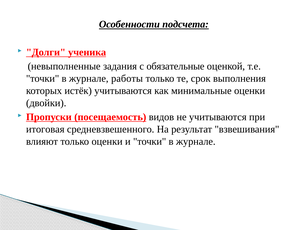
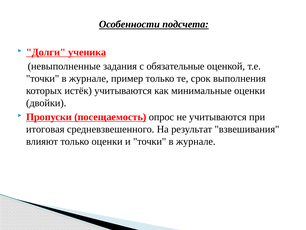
работы: работы -> пример (127, 78)
видов: видов -> опрос (161, 117)
